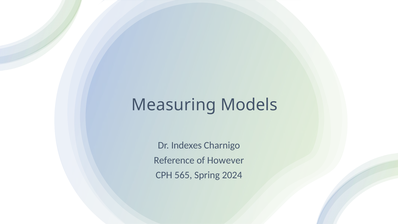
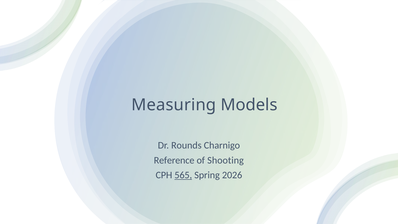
Indexes: Indexes -> Rounds (186, 145)
However: However -> Shooting (226, 160)
565 underline: none -> present (183, 175)
2024: 2024 -> 2026 (232, 175)
